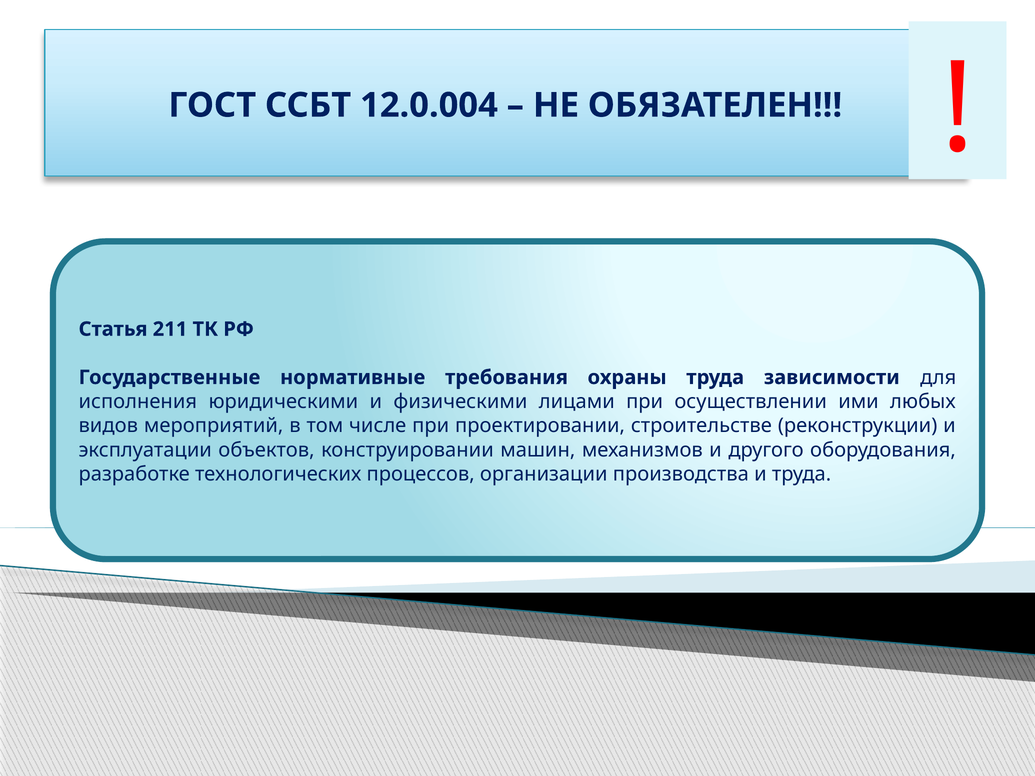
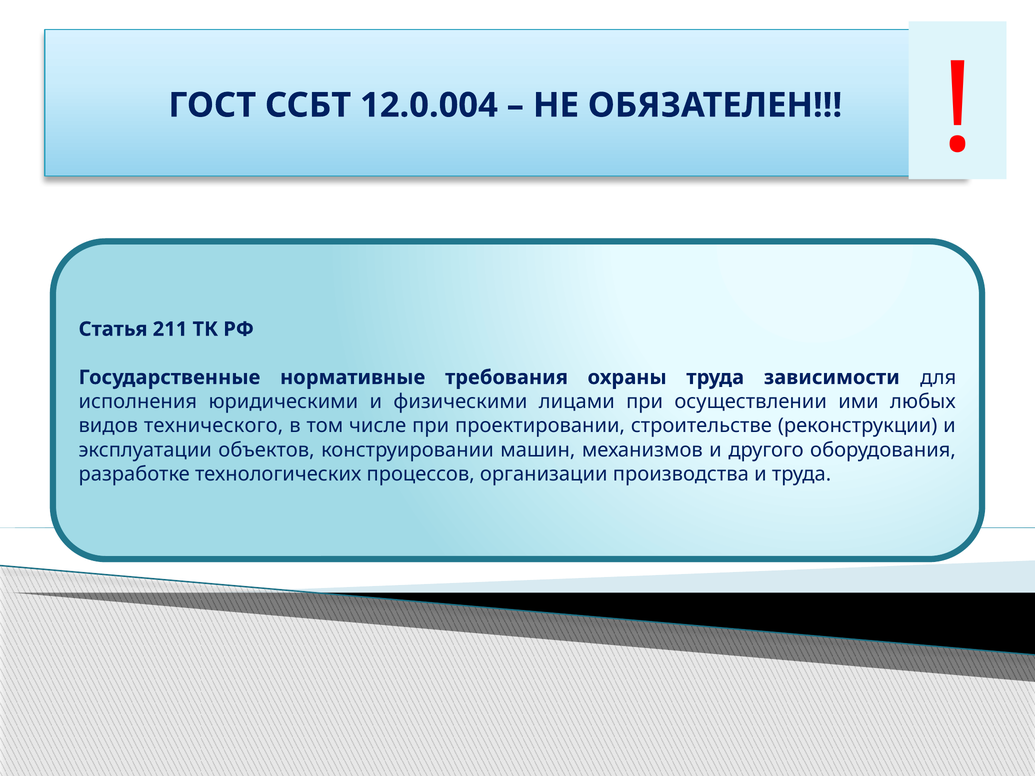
мероприятий: мероприятий -> технического (214, 426)
